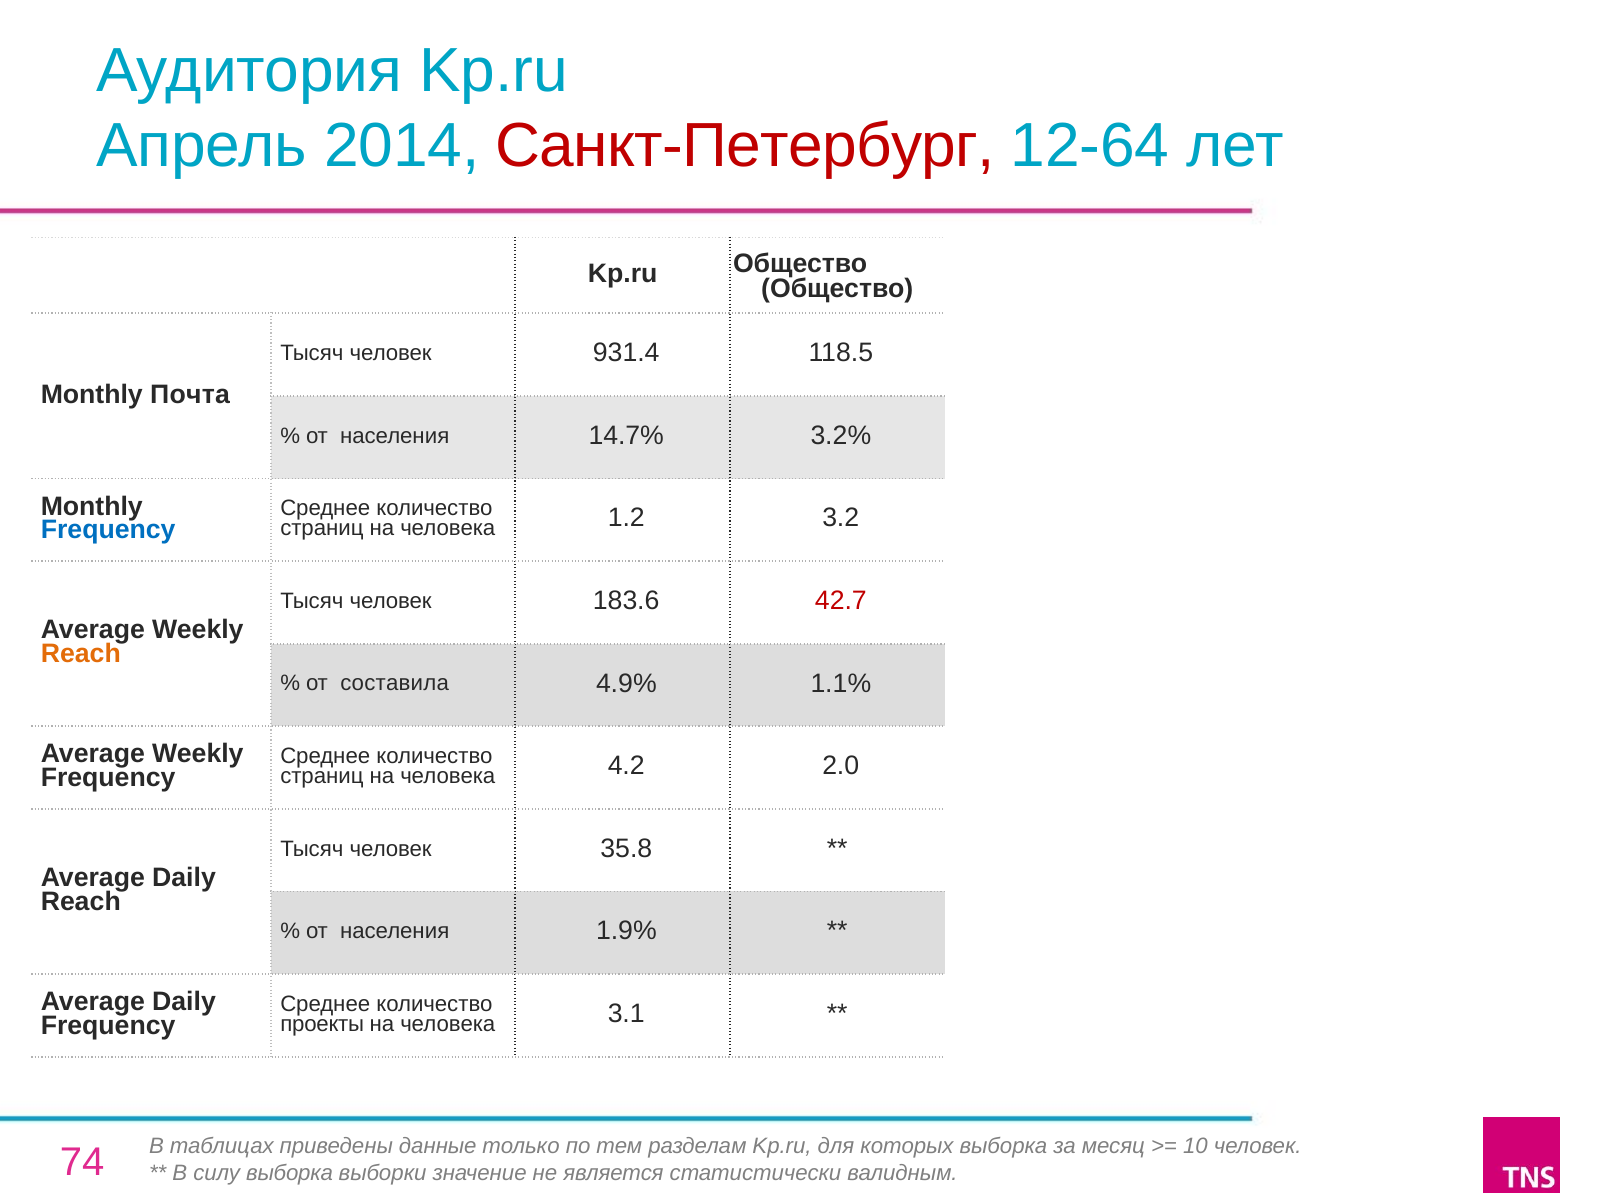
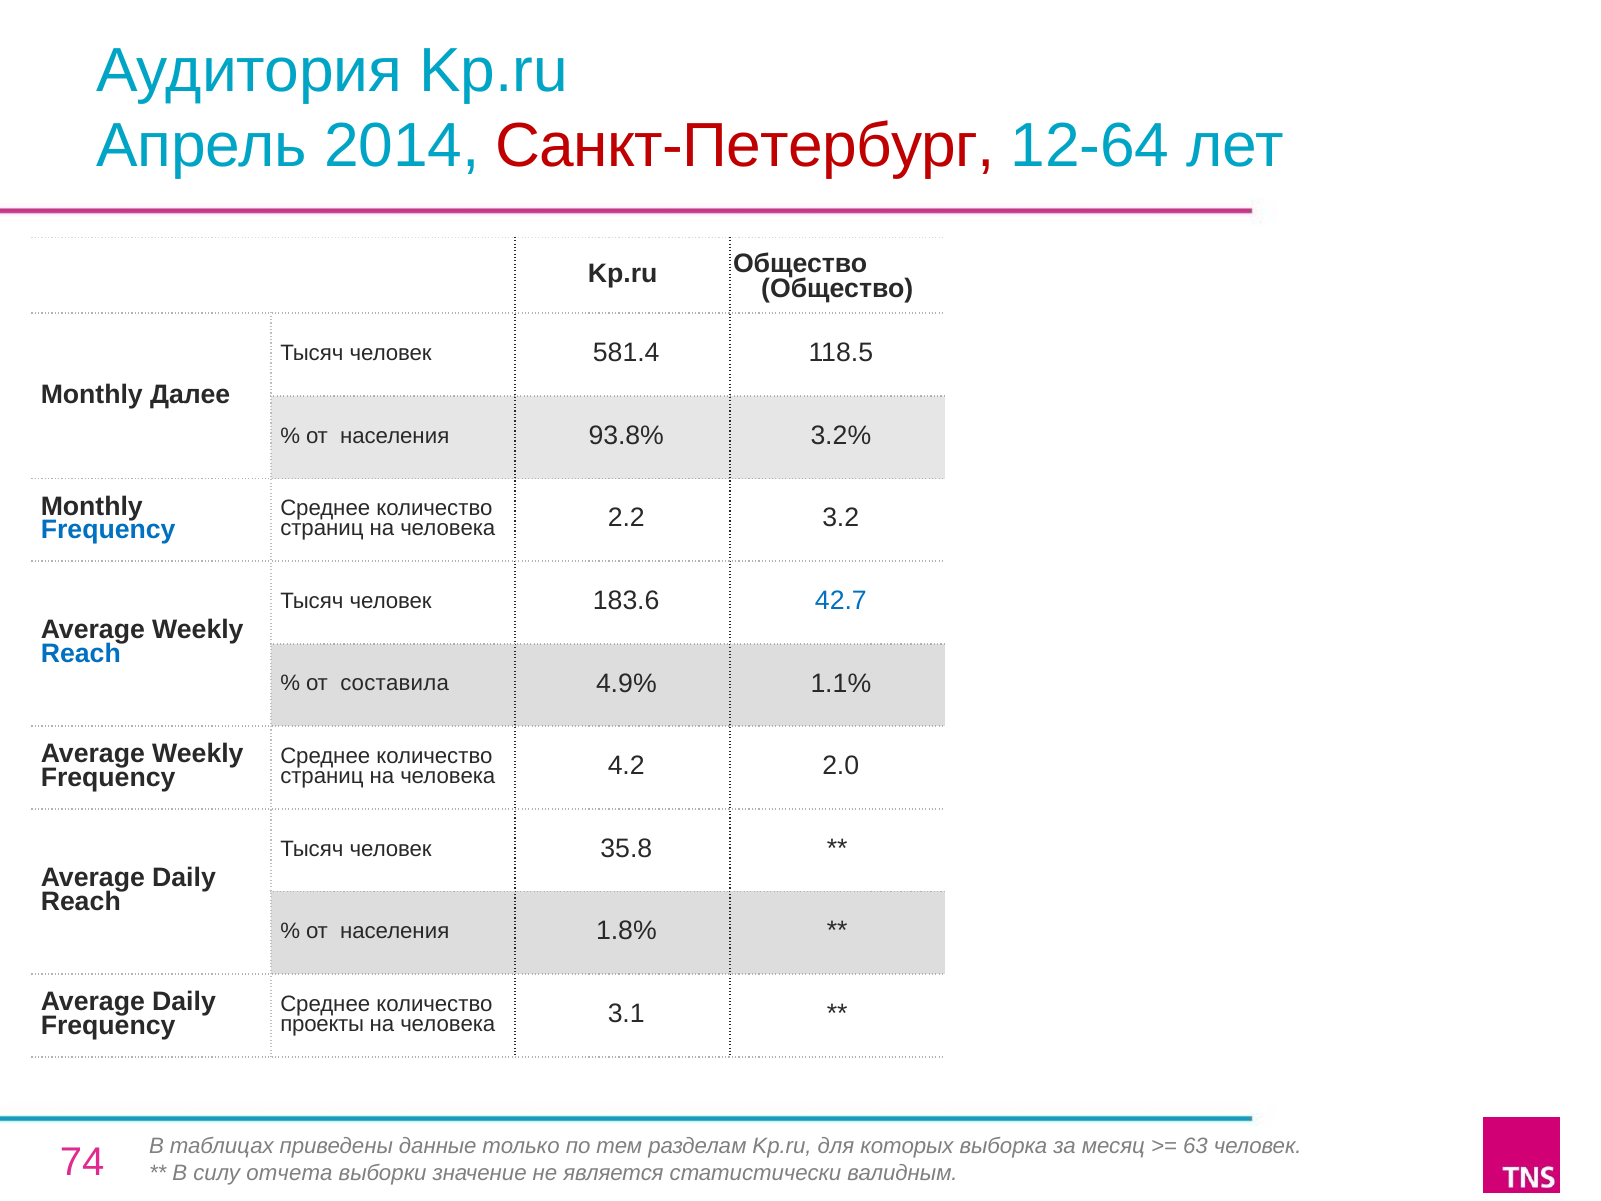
931.4: 931.4 -> 581.4 (626, 353)
Почта: Почта -> Далее (190, 394)
14.7%: 14.7% -> 93.8% (626, 435)
1.2: 1.2 -> 2.2 (626, 518)
42.7 colour: red -> blue (841, 601)
Reach colour: orange -> blue (81, 654)
1.9%: 1.9% -> 1.8% (626, 931)
10: 10 -> 63 (1195, 1146)
силу выборка: выборка -> отчета (289, 1172)
